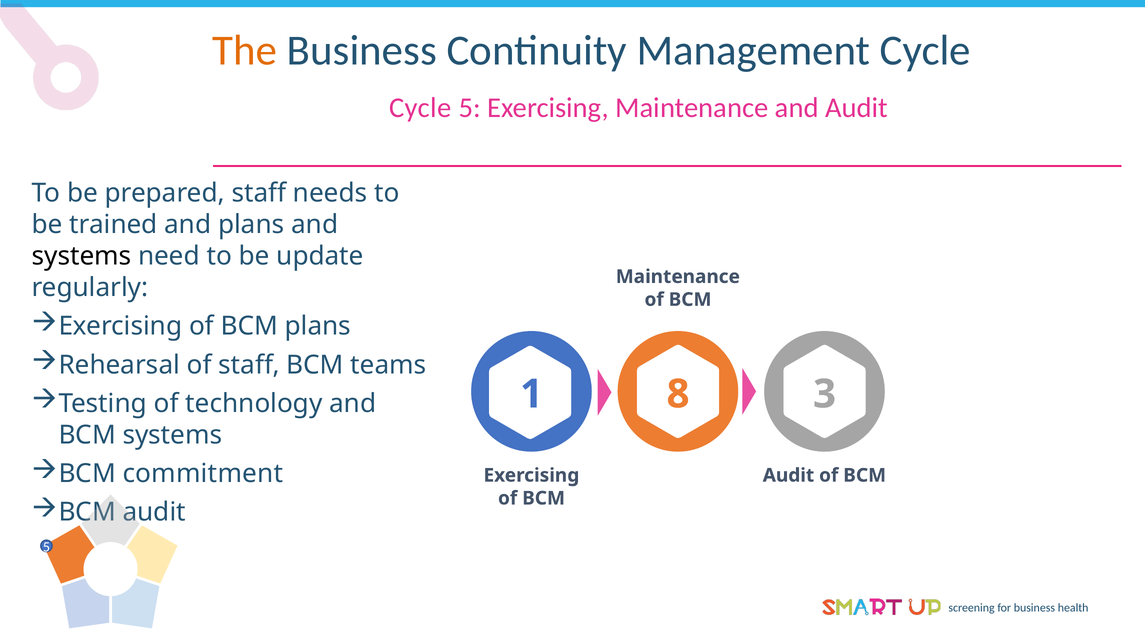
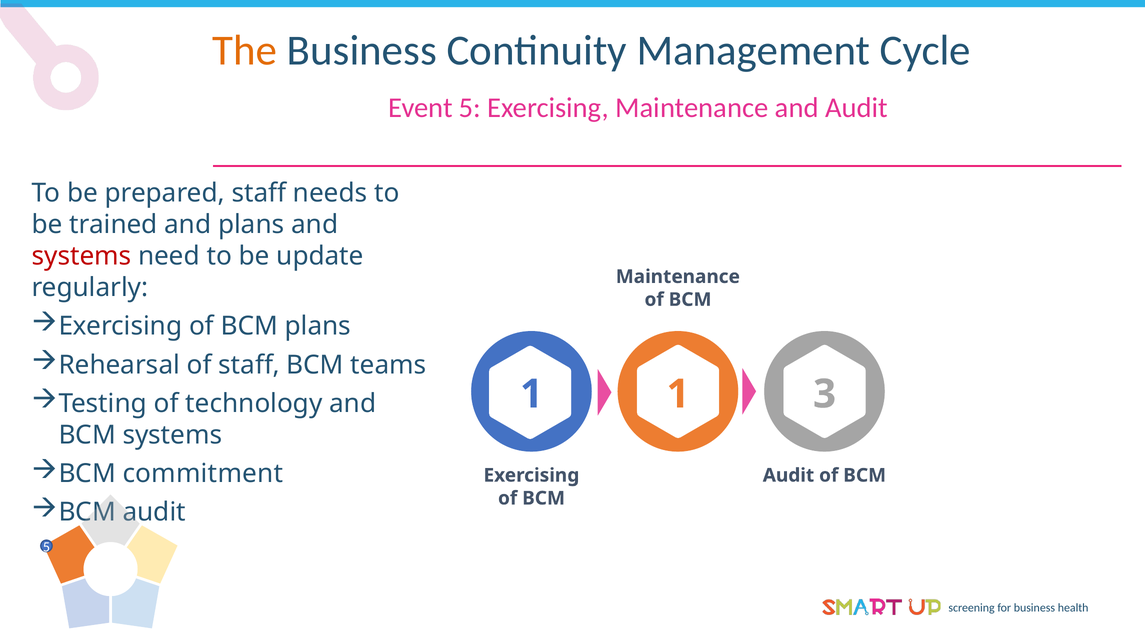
Cycle: Cycle -> Event (420, 108)
systems colour: black -> red (82, 256)
1 8: 8 -> 1 (678, 394)
